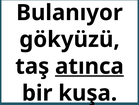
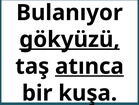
gökyüzü underline: none -> present (69, 39)
